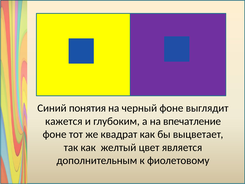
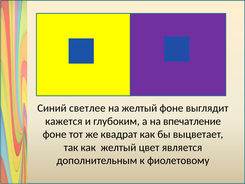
понятия: понятия -> светлее (87, 108)
на черный: черный -> желтый (139, 108)
